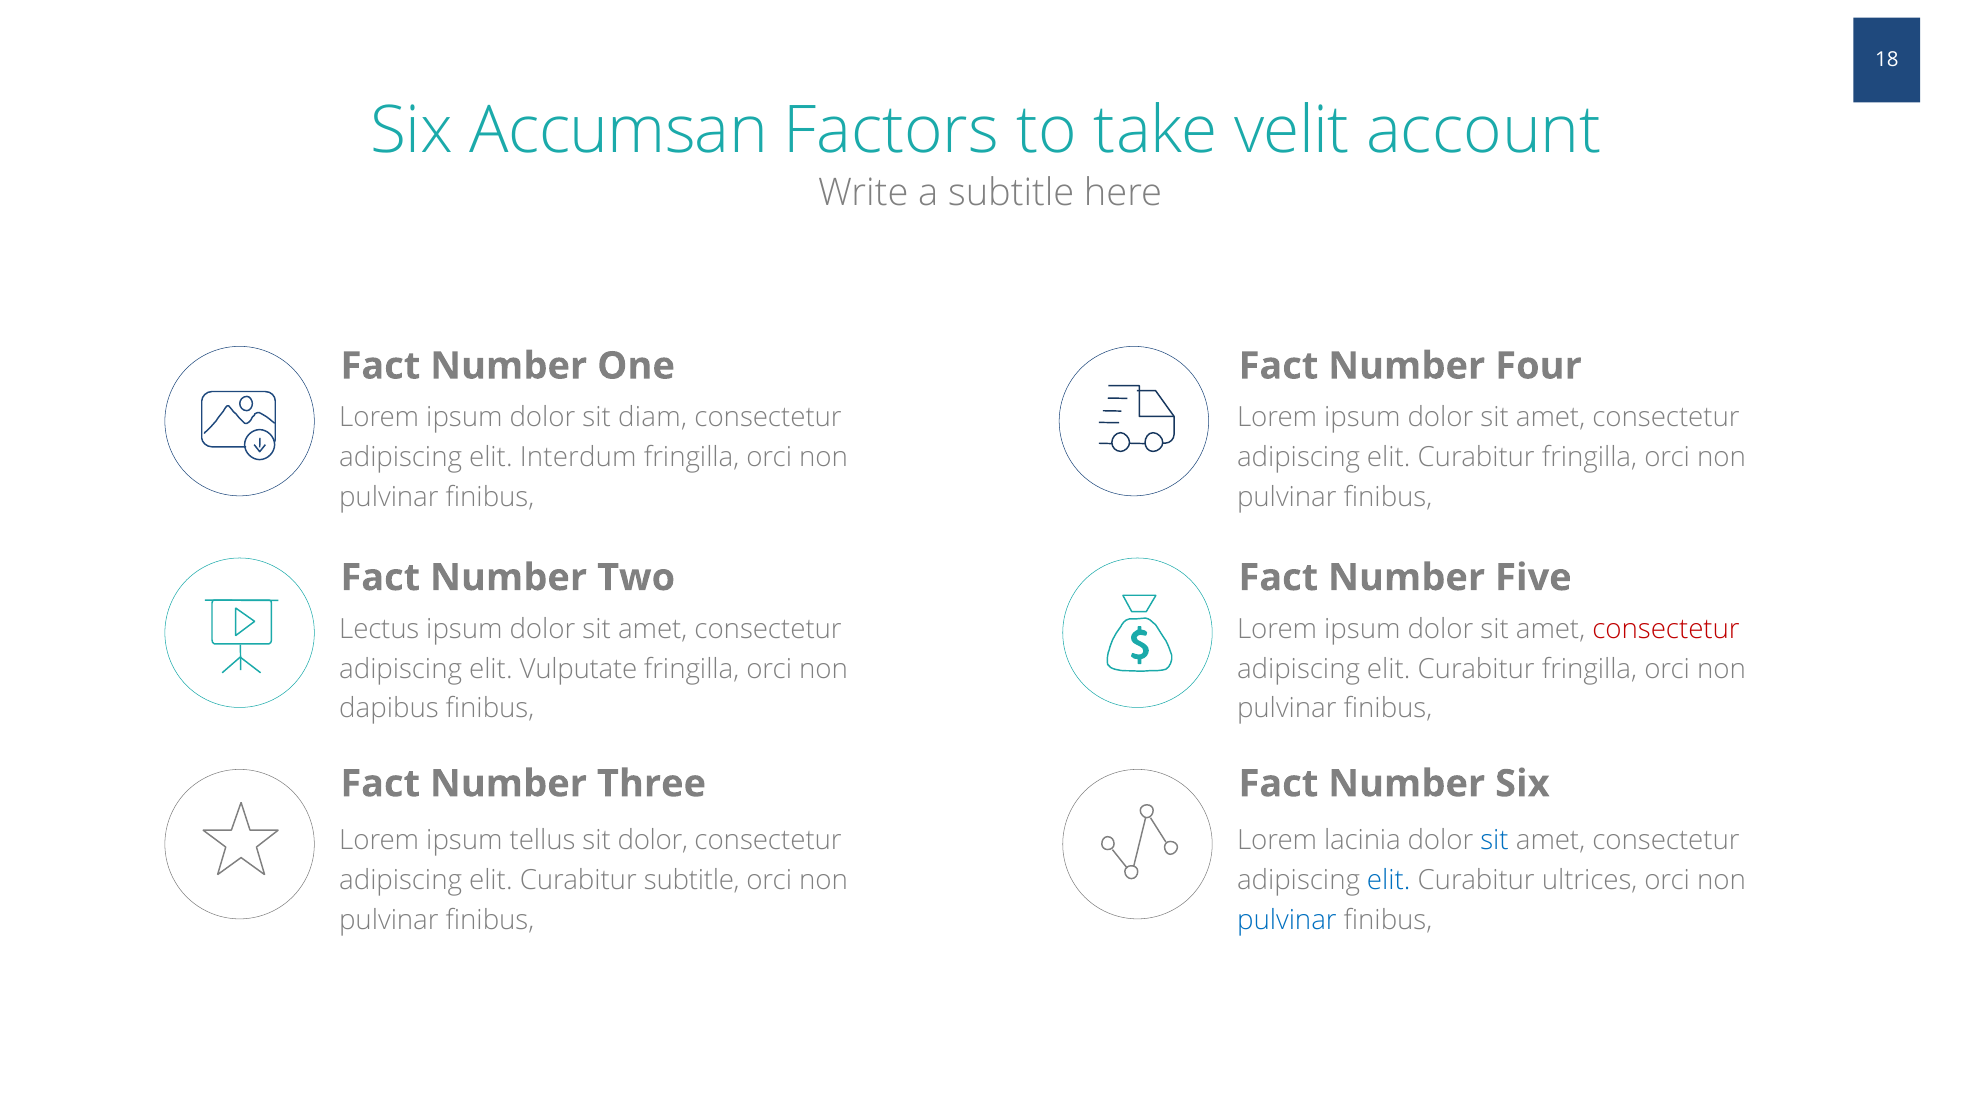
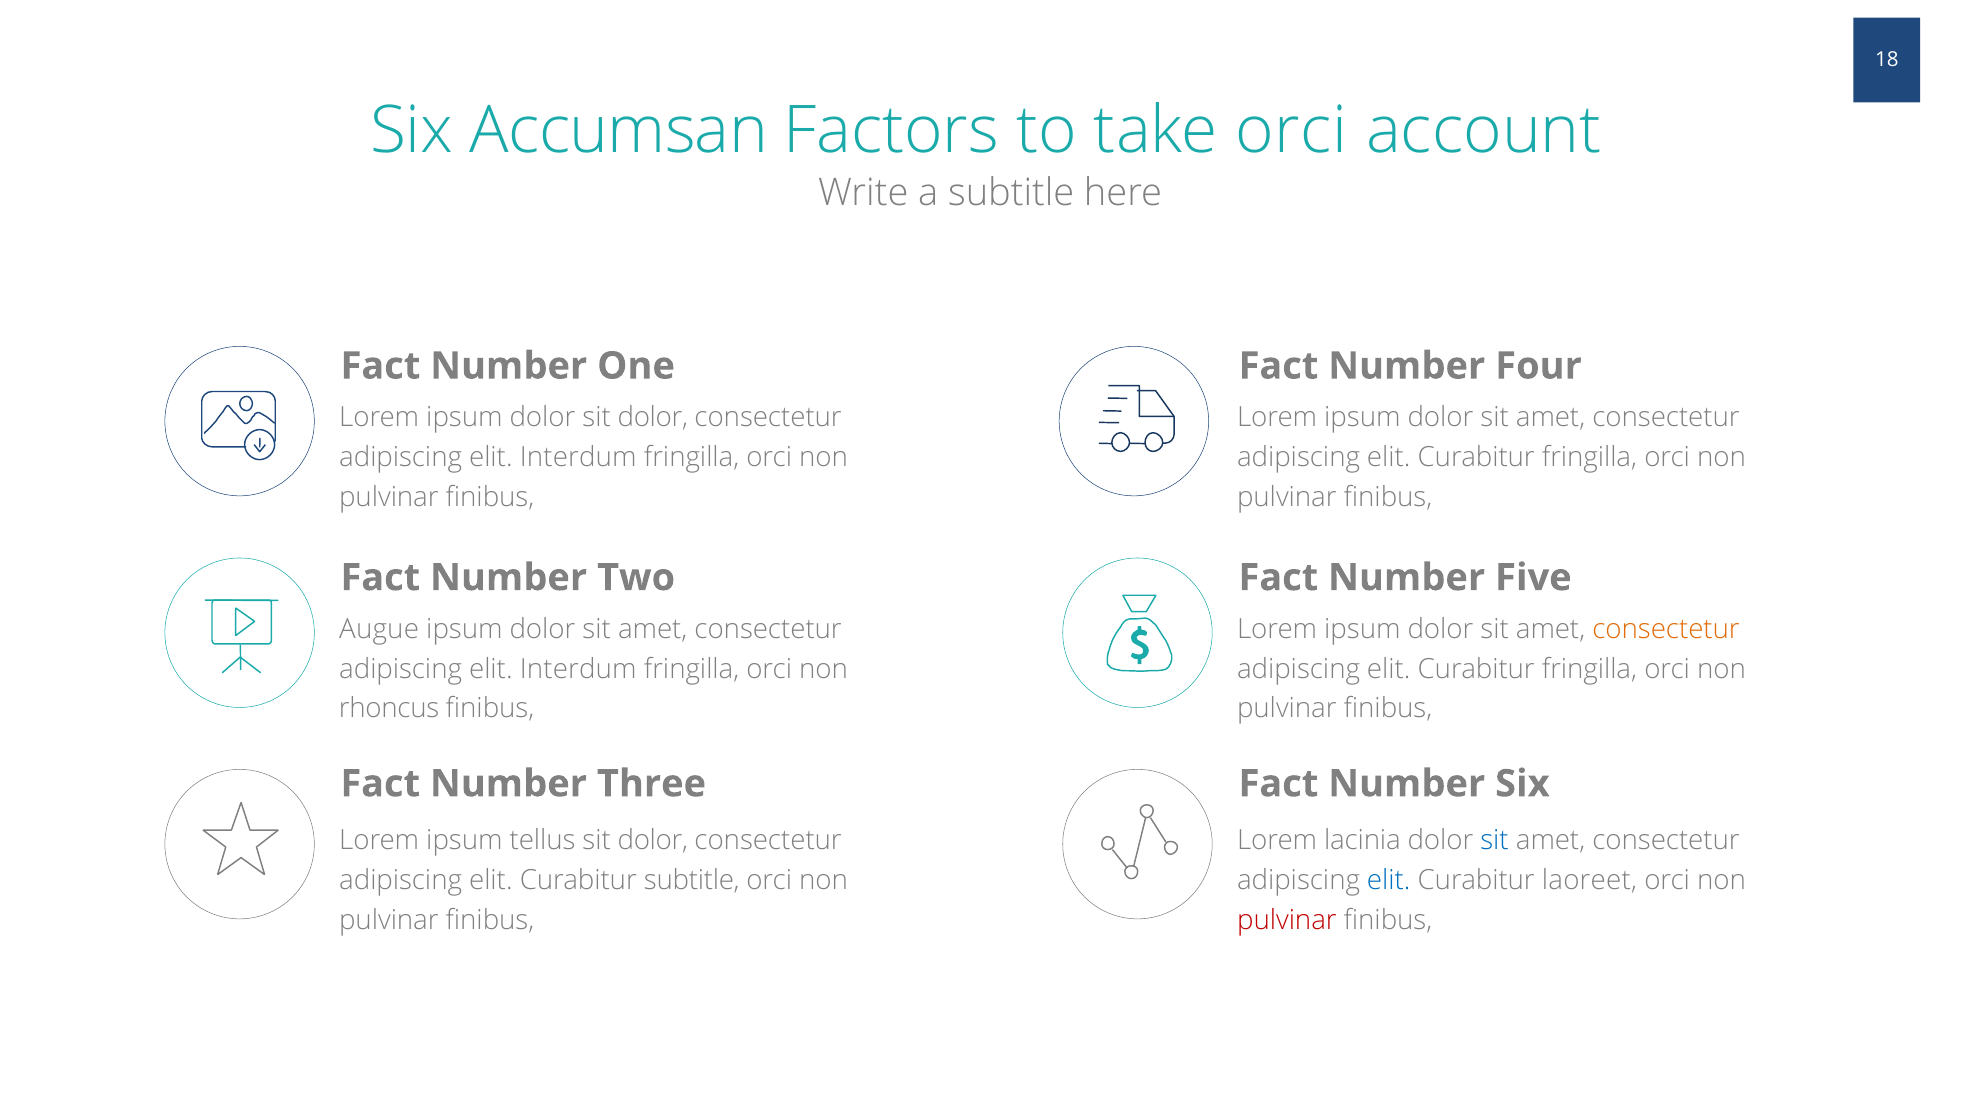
take velit: velit -> orci (1291, 131)
dolor sit diam: diam -> dolor (653, 417)
Lectus: Lectus -> Augue (379, 629)
consectetur colour: red -> orange (1666, 629)
Vulputate: Vulputate -> Interdum (578, 669)
dapibus: dapibus -> rhoncus (389, 709)
ultrices: ultrices -> laoreet (1589, 880)
pulvinar colour: blue -> red (1287, 920)
